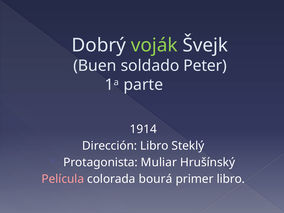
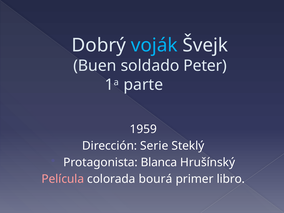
voják colour: light green -> light blue (154, 45)
1914: 1914 -> 1959 (143, 129)
Dirección Libro: Libro -> Serie (154, 146)
Muliar: Muliar -> Blanca (159, 162)
